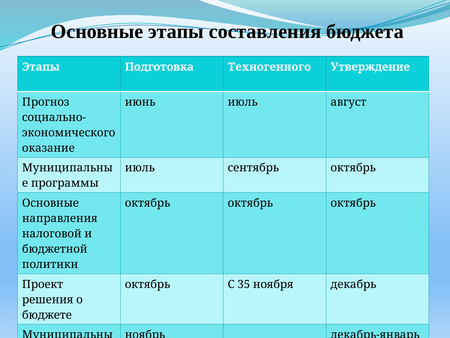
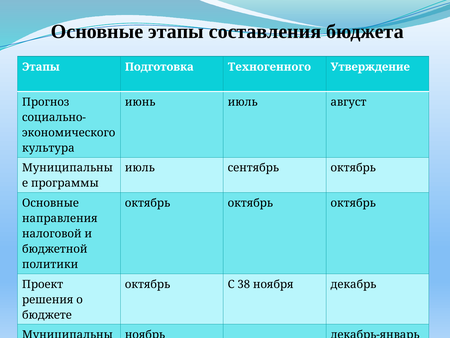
оказание: оказание -> культура (48, 148)
35: 35 -> 38 (244, 284)
